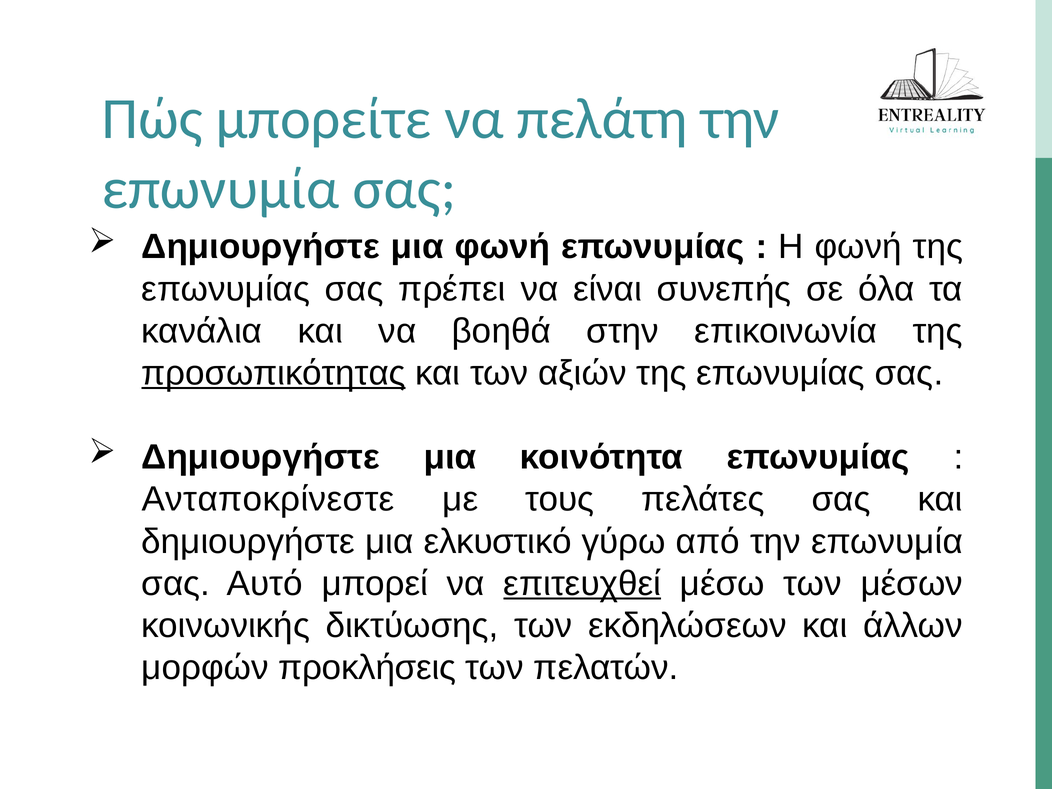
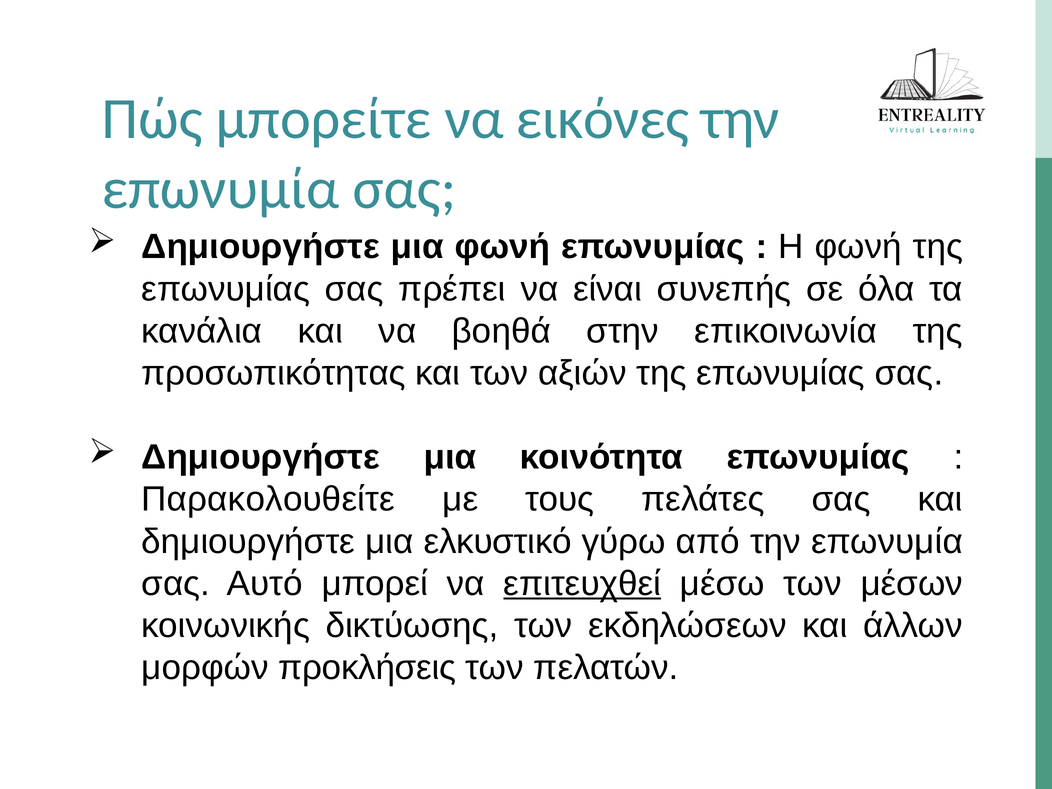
πελάτη: πελάτη -> εικόνες (602, 119)
προσωπικότητας underline: present -> none (273, 373)
Ανταποκρίνεστε: Ανταποκρίνεστε -> Παρακολουθείτε (268, 499)
